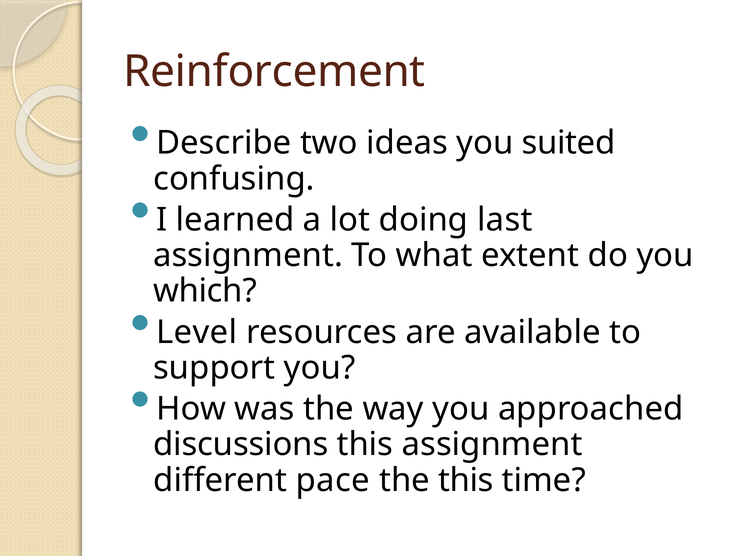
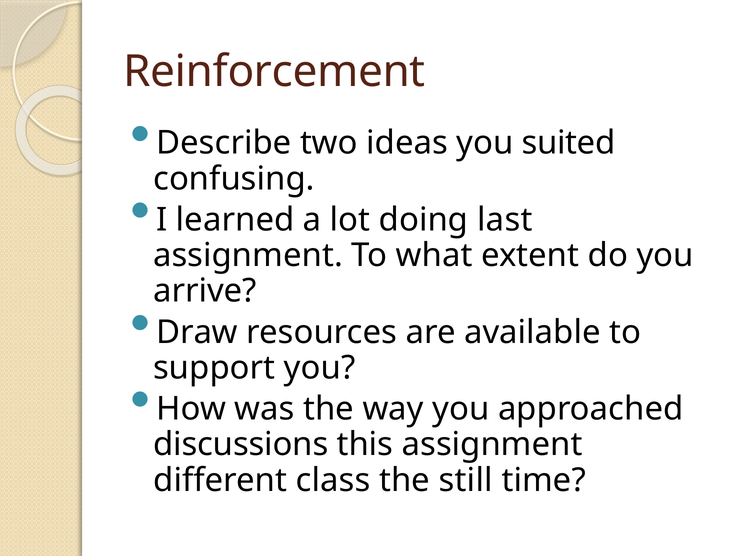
which: which -> arrive (205, 291)
Level: Level -> Draw (197, 332)
pace: pace -> class (333, 480)
the this: this -> still (466, 480)
